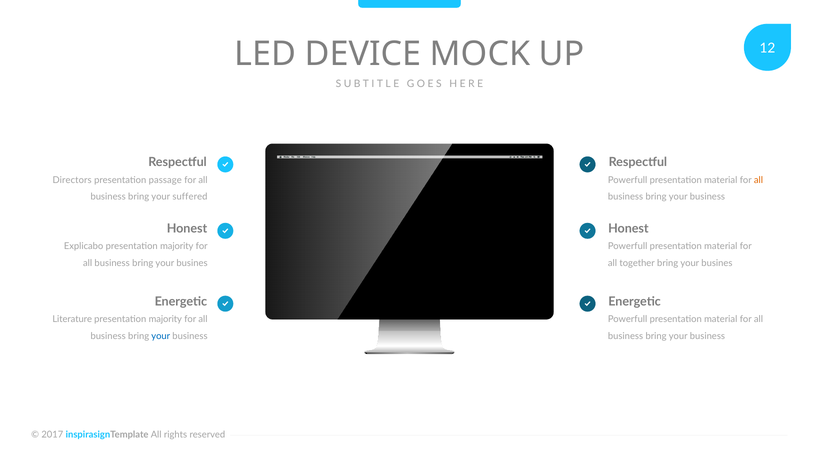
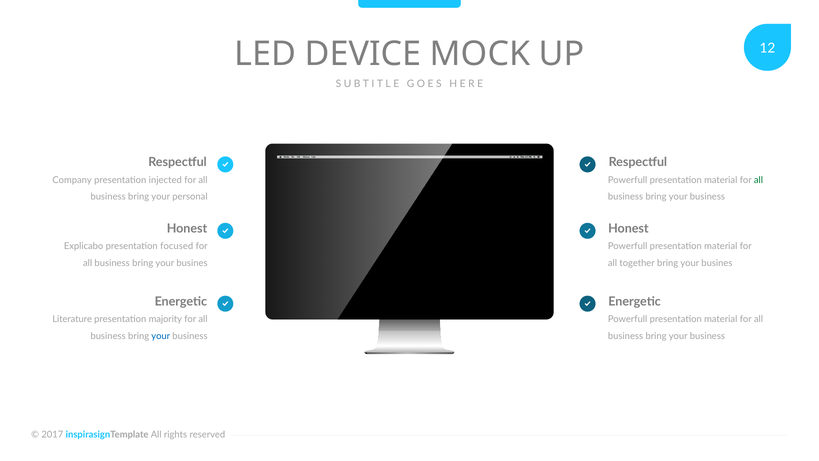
Directors: Directors -> Company (72, 180)
passage: passage -> injected (165, 180)
all colour: orange -> green (758, 180)
suffered: suffered -> personal (190, 197)
majority: majority -> focused (177, 246)
